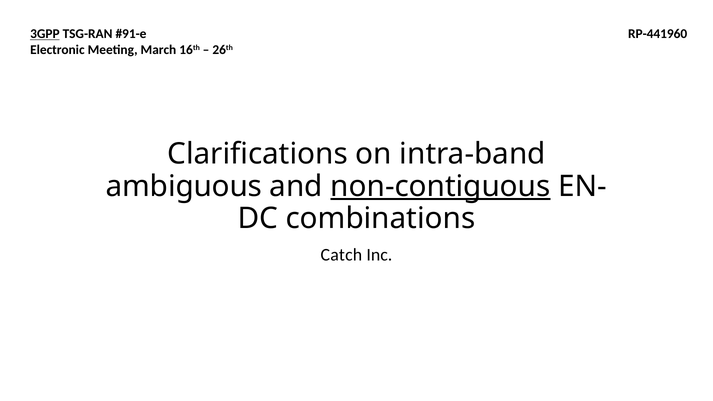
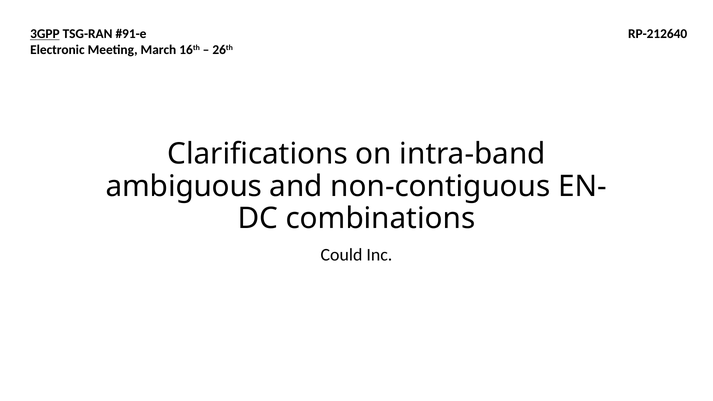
RP-441960: RP-441960 -> RP-212640 (658, 34)
non-contiguous underline: present -> none (440, 186)
Catch: Catch -> Could (341, 255)
